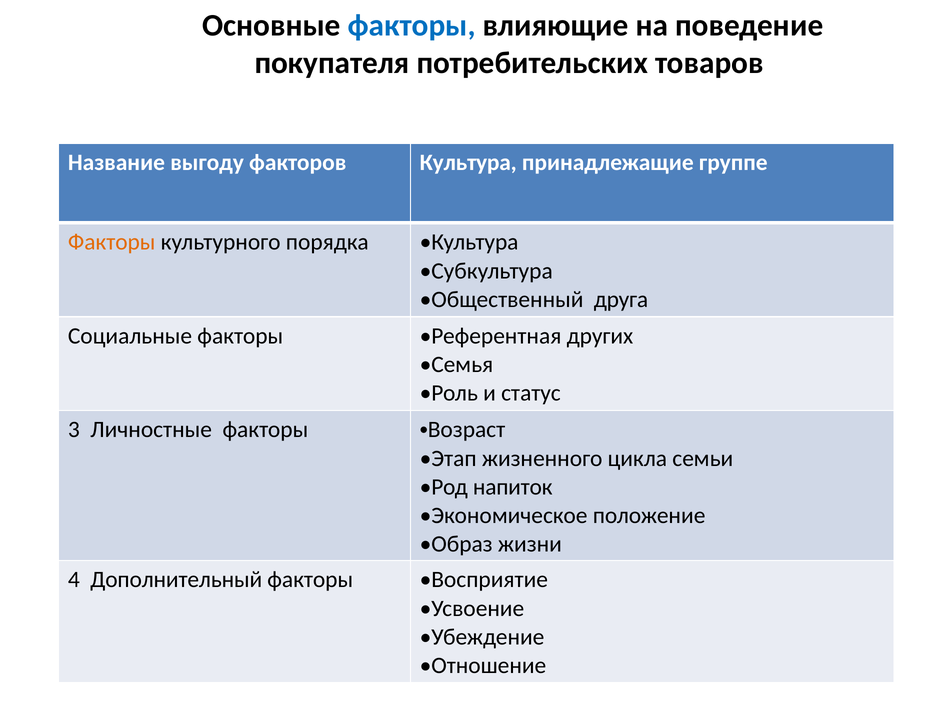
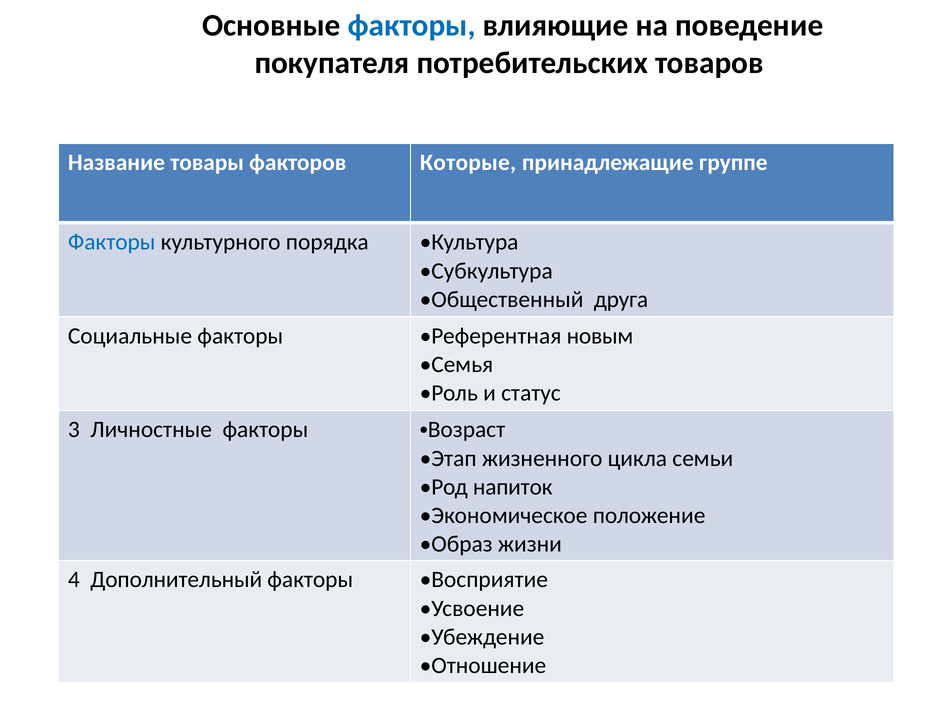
выгоду: выгоду -> товары (207, 163)
факторов Культура: Культура -> Которые (468, 163)
Факторы colour: orange -> blue (112, 242)
других: других -> новым (600, 336)
